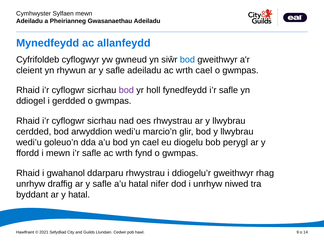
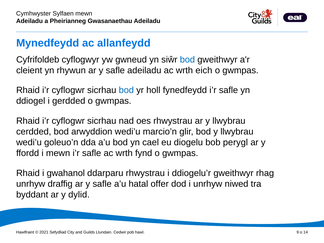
wrth cael: cael -> eich (204, 70)
bod colour: purple -> blue (126, 90)
nifer: nifer -> offer (160, 184)
y hatal: hatal -> dylid (79, 195)
